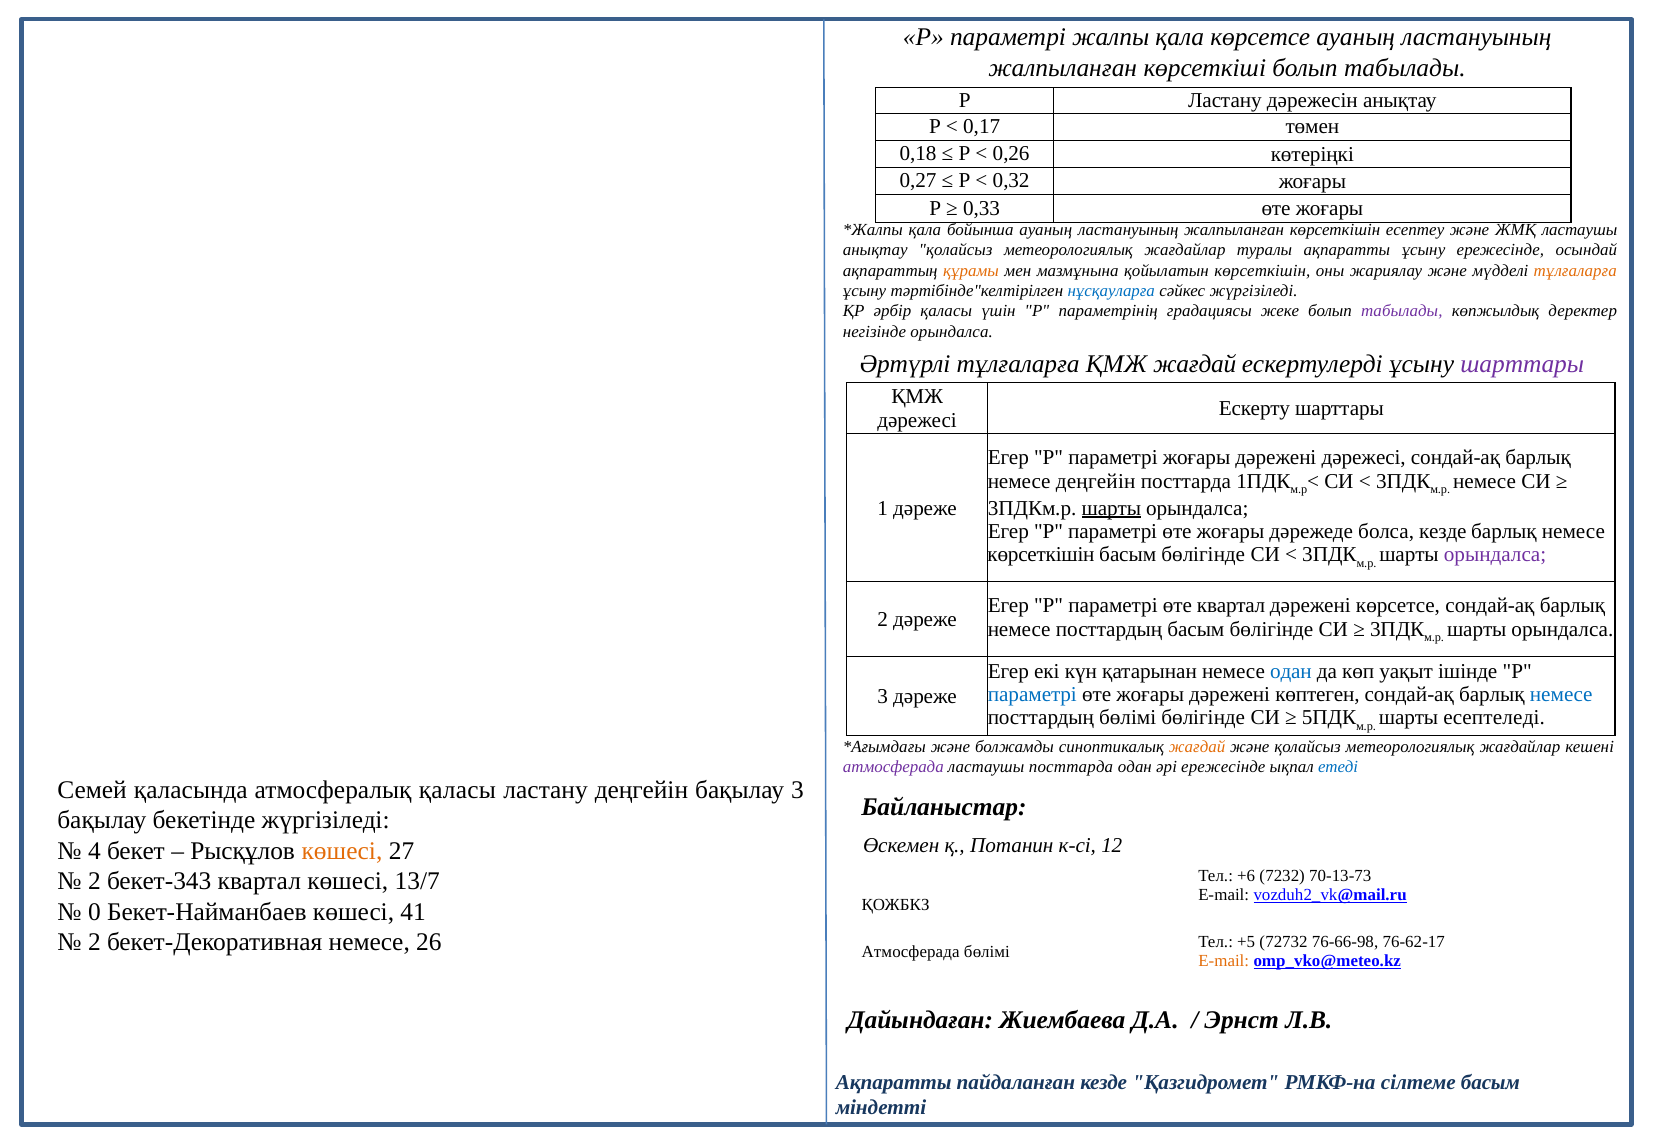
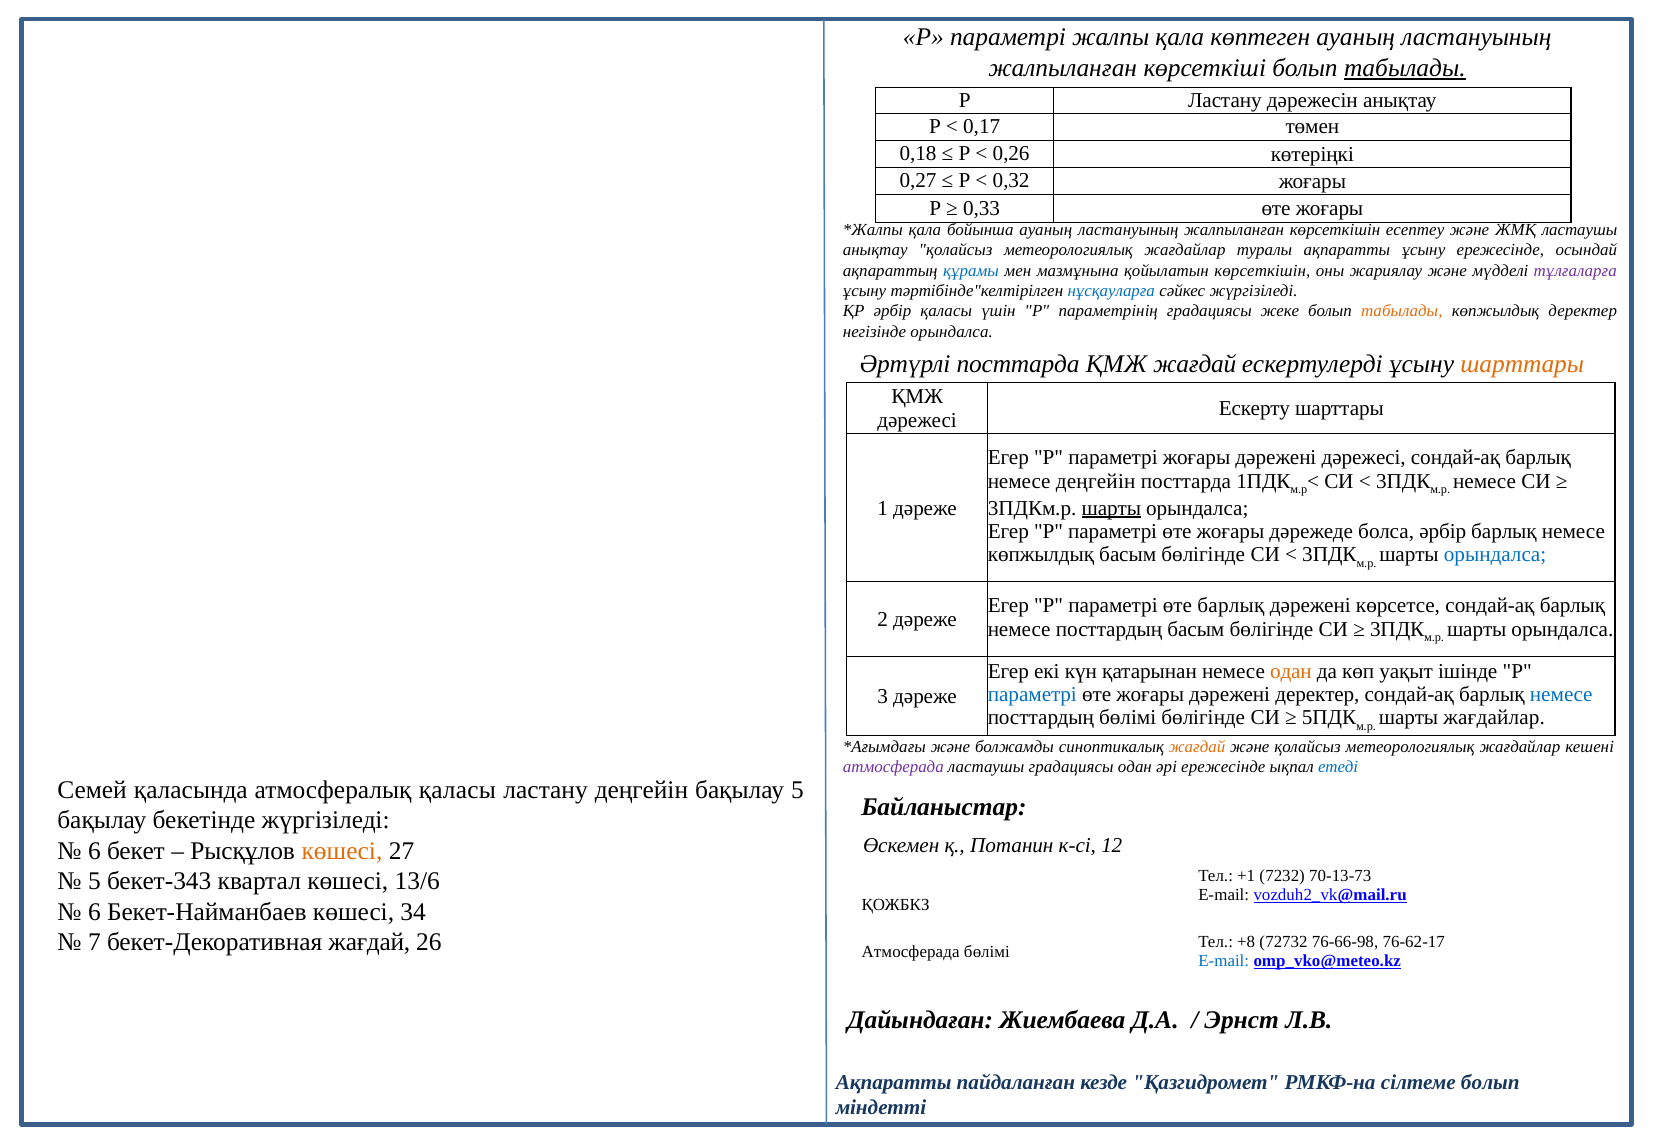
қала көрсетсе: көрсетсе -> көптеген (1260, 37)
табылады underline: none -> present (1405, 68)
құрамы colour: orange -> blue (971, 271)
тұлғаларға colour: orange -> purple (1575, 271)
табылады colour: purple -> orange (1402, 311)
Әртүрлі тұлғаларға: тұлғаларға -> посттарда (1018, 364)
шарттары colour: purple -> orange (1522, 364)
болса кезде: кезде -> әрбір (1443, 532)
көрсеткішін: көрсеткішін -> көпжылдық (1041, 555)
орындалса colour: purple -> blue (1495, 555)
өте квартал: квартал -> барлық (1231, 606)
одан colour: blue -> orange (1291, 671)
дәрежені көптеген: көптеген -> деректер (1317, 695)
шарты есептеледі: есептеледі -> жағдайлар (1494, 718)
ластаушы посттарда: посттарда -> градациясы (1071, 767)
бақылау 3: 3 -> 5 (797, 790)
4: 4 -> 6 (94, 851)
+6: +6 -> +1 (1246, 877)
2: 2 -> 5 (94, 882)
13/7: 13/7 -> 13/6 (417, 882)
0: 0 -> 6 (94, 912)
41: 41 -> 34 (413, 912)
2: 2 -> 7 (94, 943)
бекет-Декоративная немесе: немесе -> жағдай (369, 943)
+5: +5 -> +8 (1246, 943)
E-mail colour: orange -> blue (1224, 961)
сілтеме басым: басым -> болып (1490, 1083)
